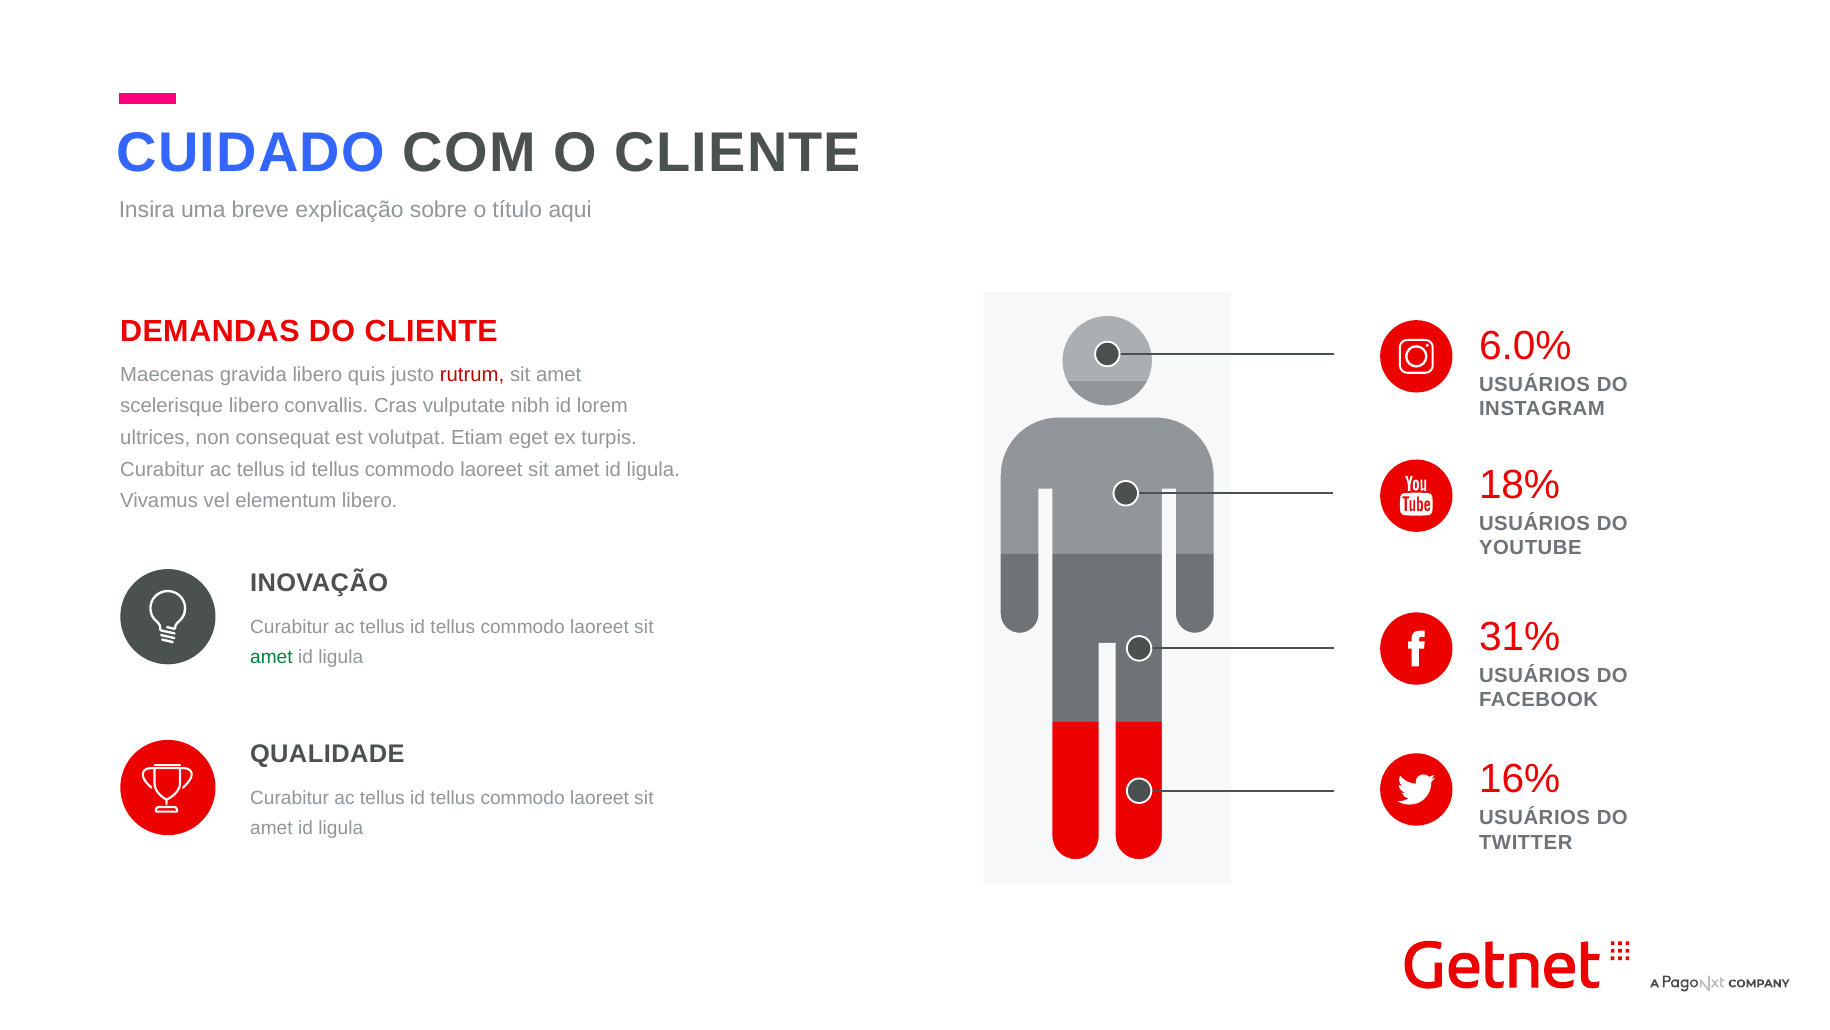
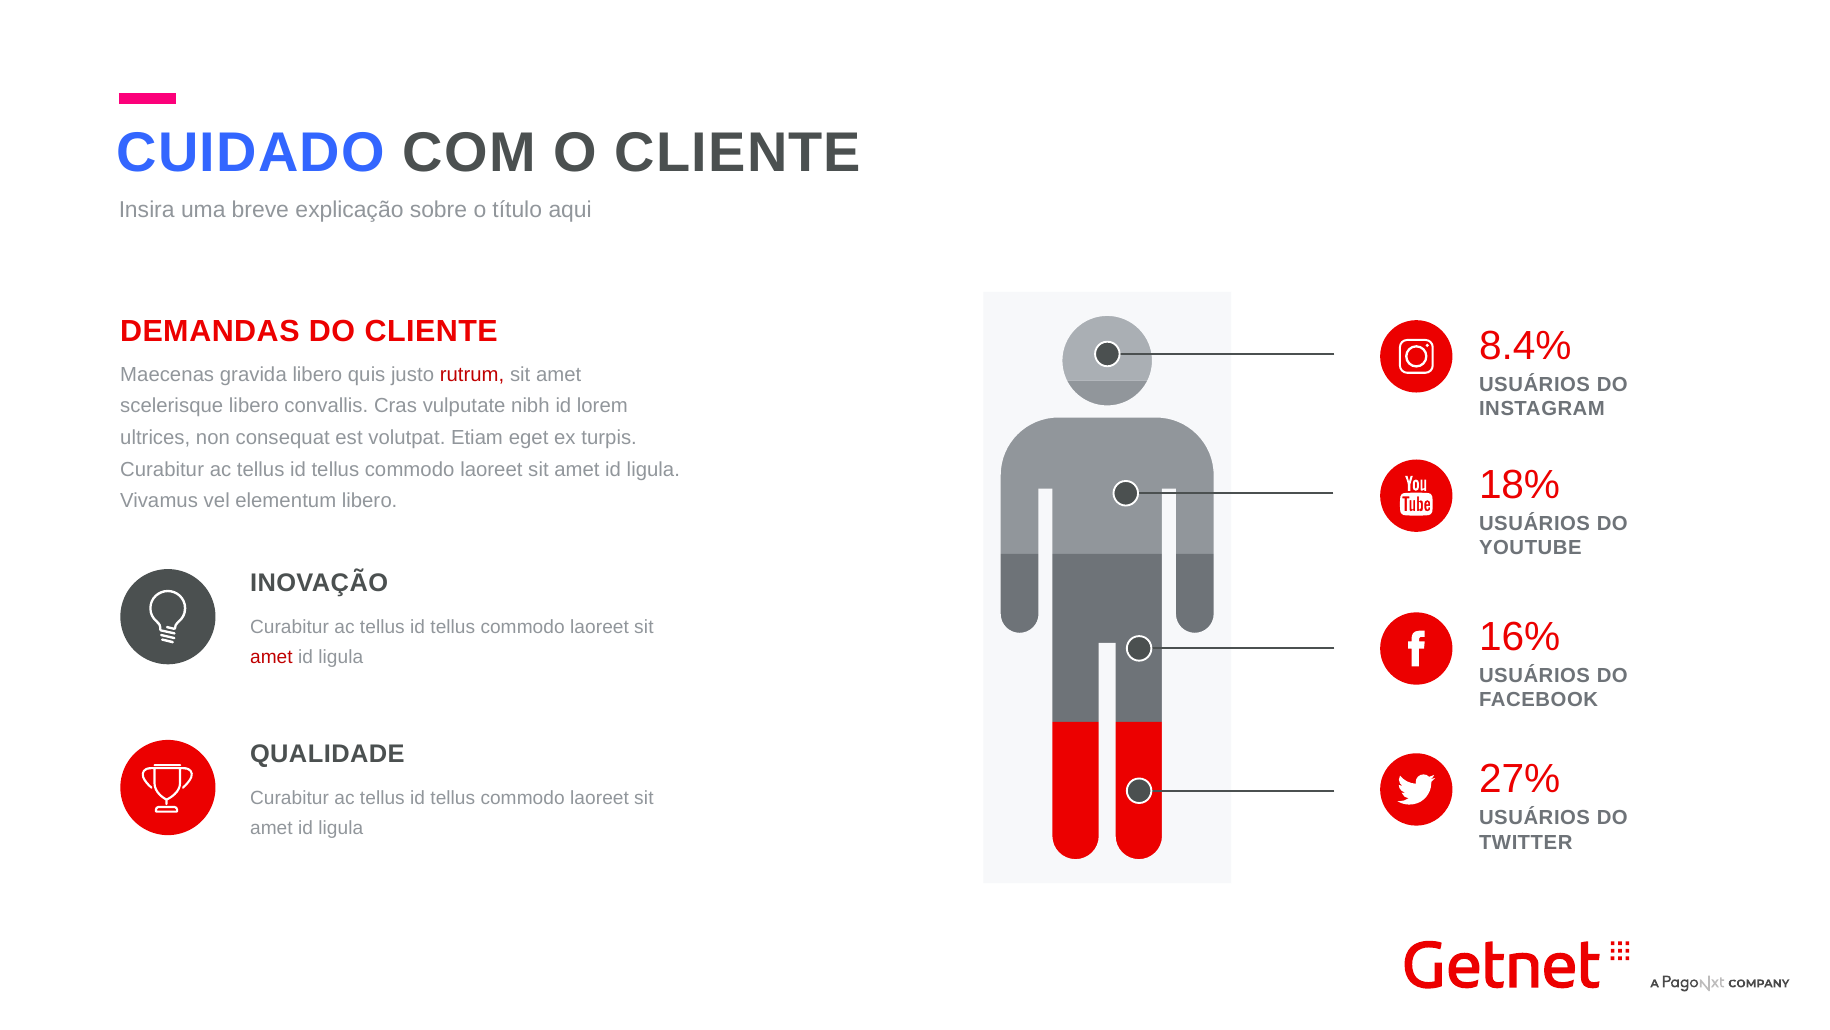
6.0%: 6.0% -> 8.4% (1525, 346)
31%: 31% -> 16% (1520, 637)
amet colour: green -> red (271, 657)
16%: 16% -> 27% (1520, 779)
